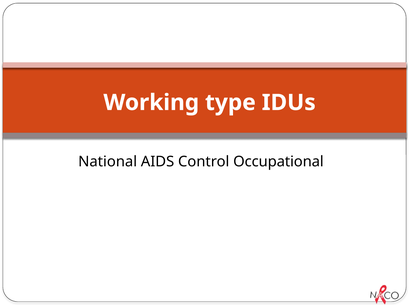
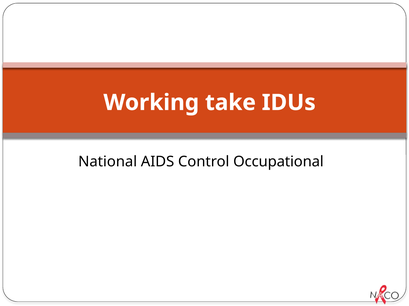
type: type -> take (230, 103)
